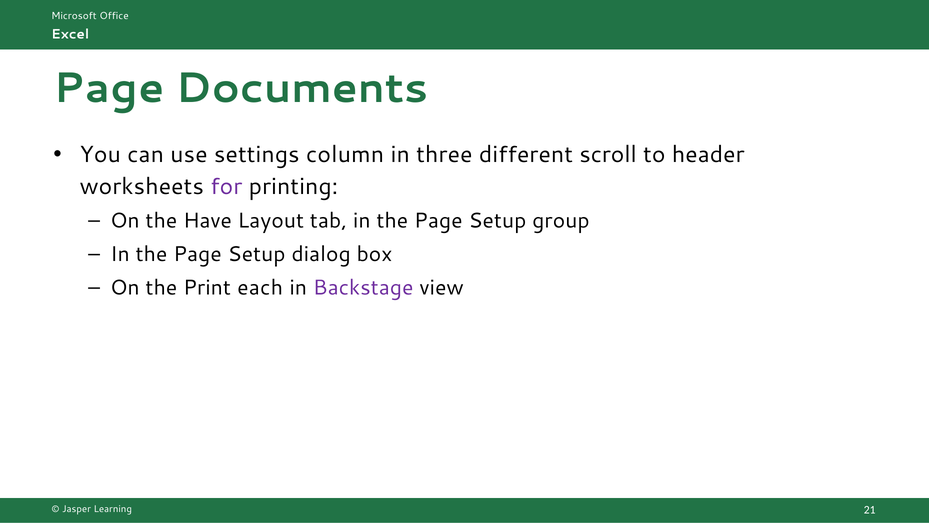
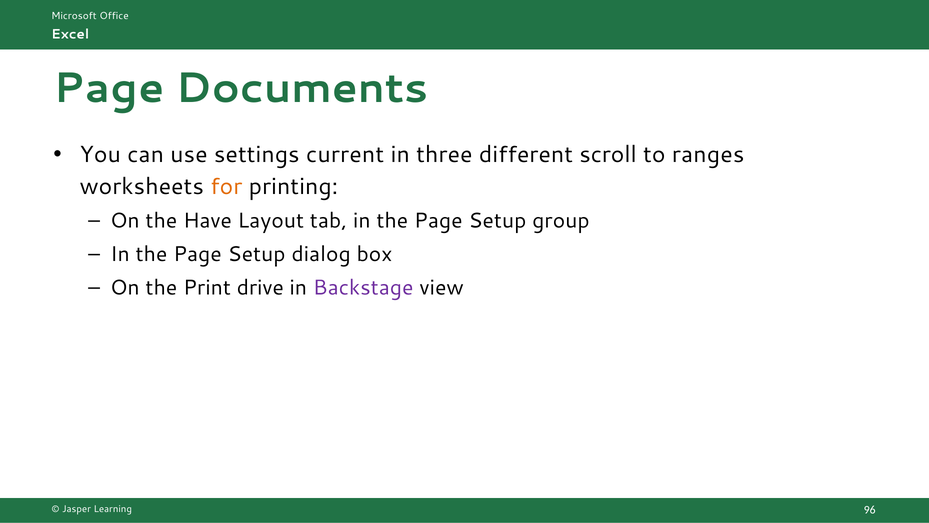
column: column -> current (345, 155)
header: header -> ranges (708, 155)
for colour: purple -> orange (226, 186)
each: each -> drive (260, 287)
21: 21 -> 96 (870, 509)
